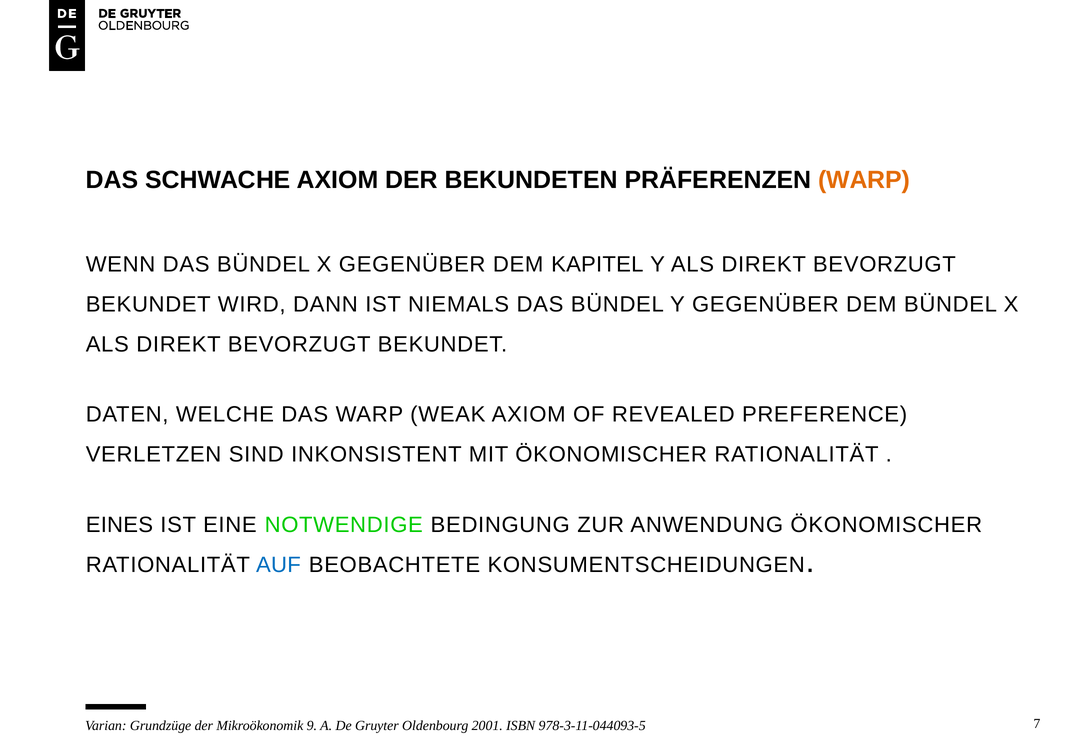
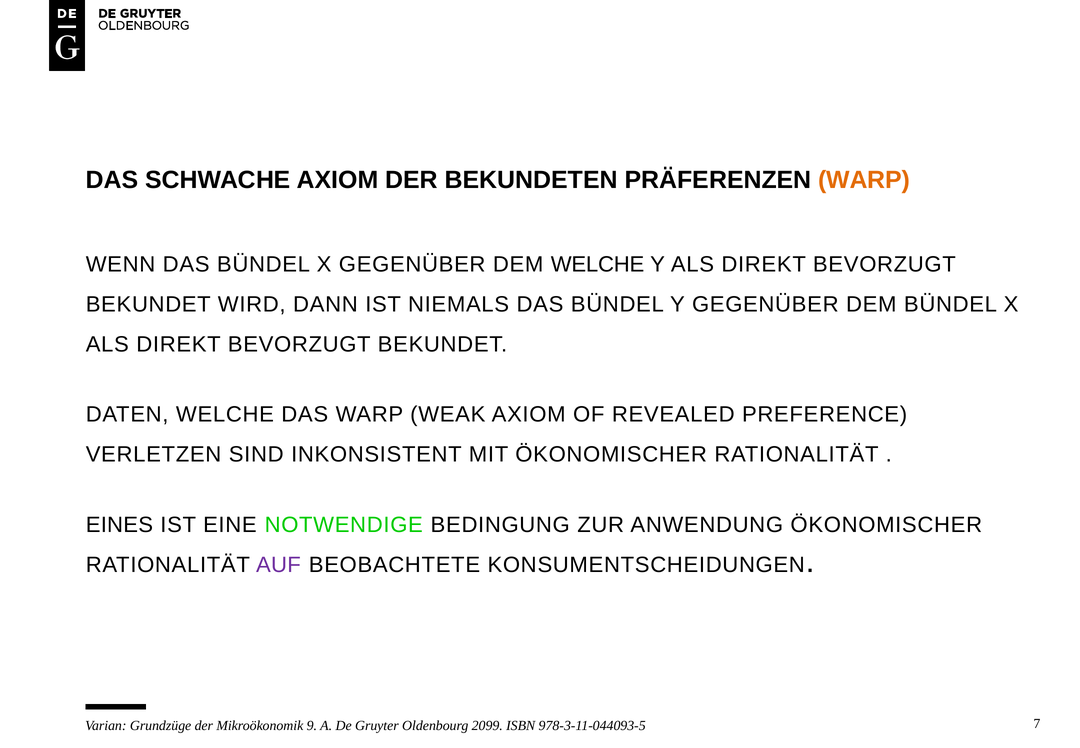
DEM KAPITEL: KAPITEL -> WELCHE (598, 265)
AUF colour: blue -> purple (278, 564)
2001: 2001 -> 2099 (487, 725)
